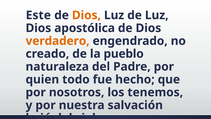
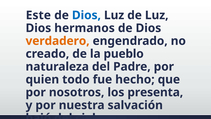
Dios colour: orange -> blue (86, 15)
apostólica: apostólica -> hermanos (85, 28)
tenemos: tenemos -> presenta (155, 92)
